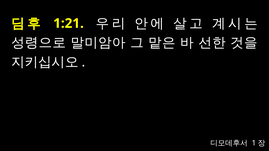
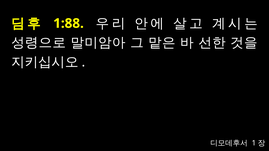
1:21: 1:21 -> 1:88 (68, 23)
